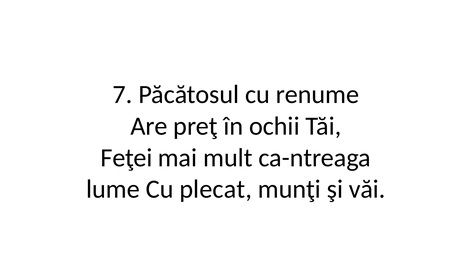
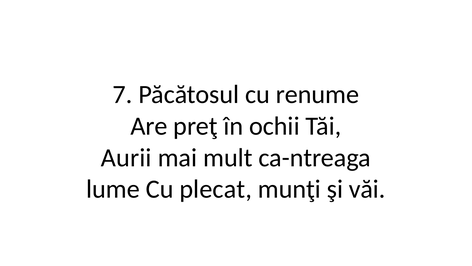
Feţei: Feţei -> Aurii (126, 157)
